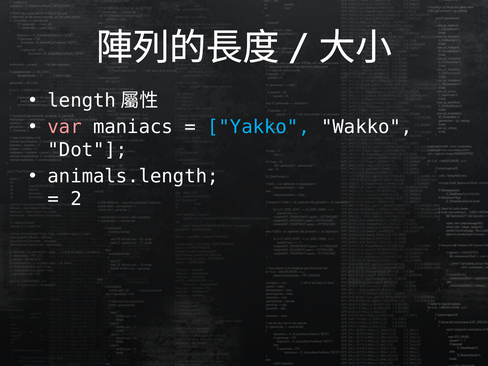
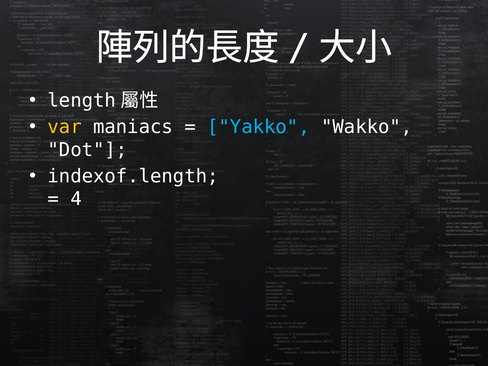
var colour: pink -> yellow (65, 127)
animals.length: animals.length -> indexof.length (133, 176)
2: 2 -> 4 (76, 199)
